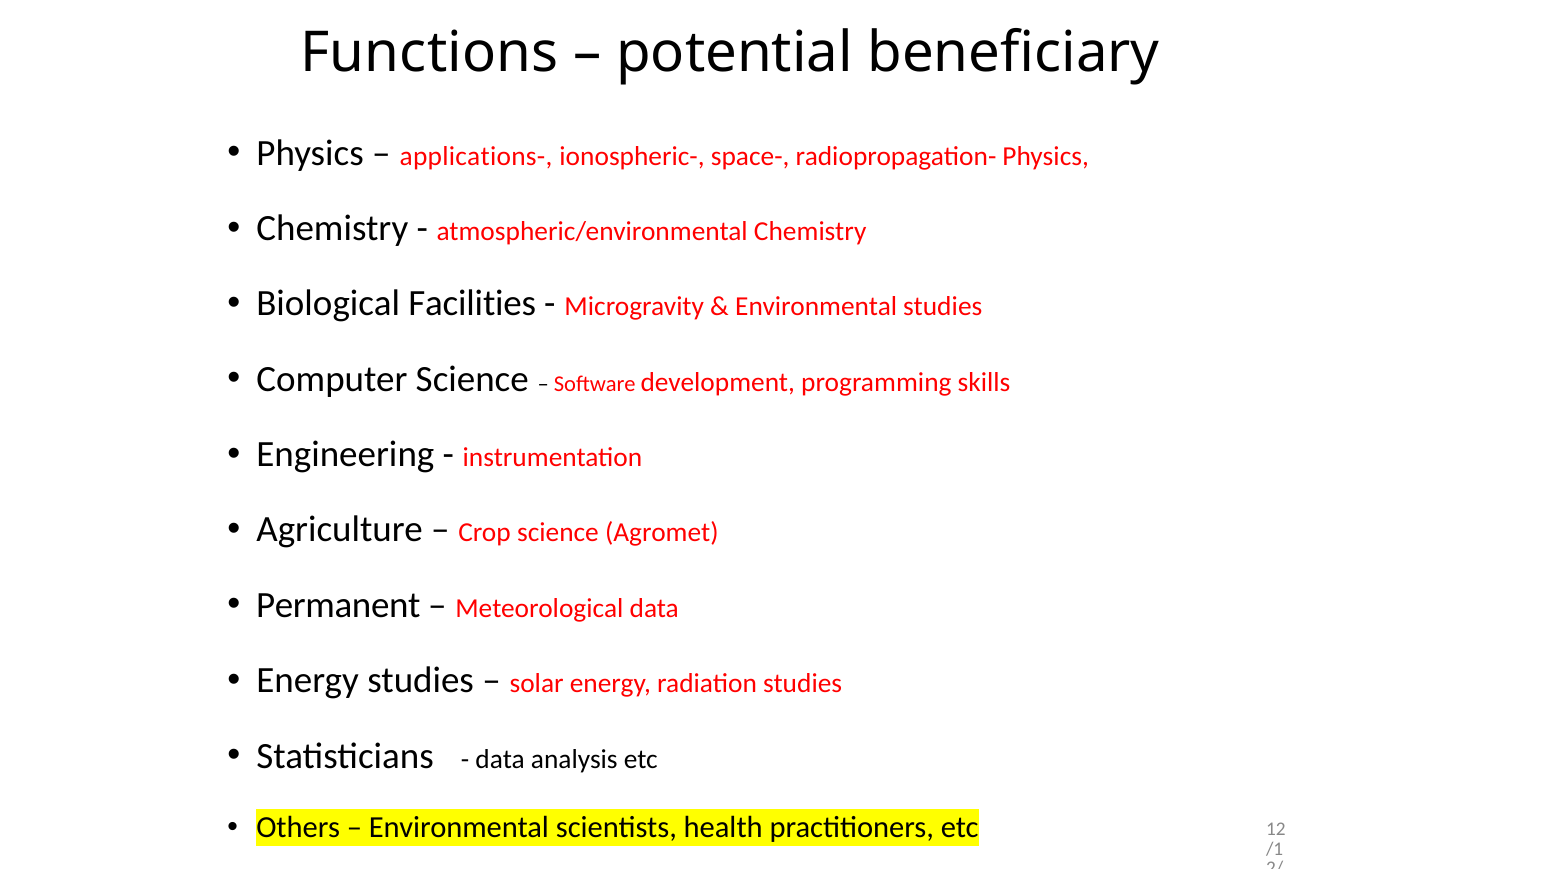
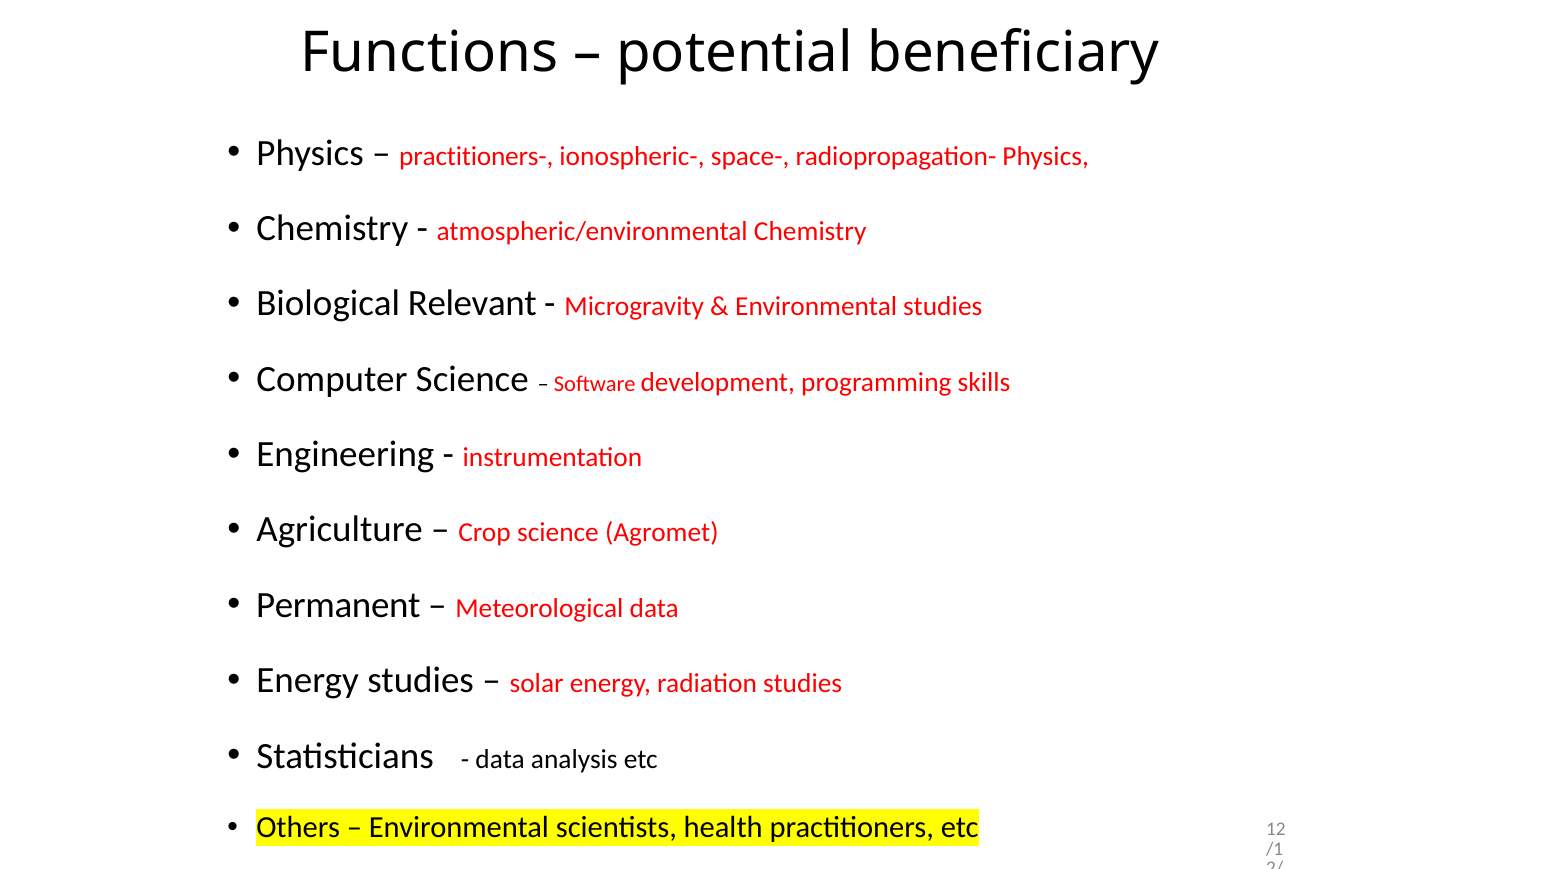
applications-: applications- -> practitioners- (476, 156)
Facilities: Facilities -> Relevant (472, 304)
